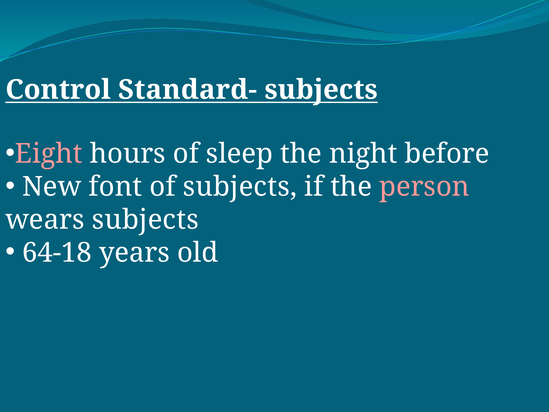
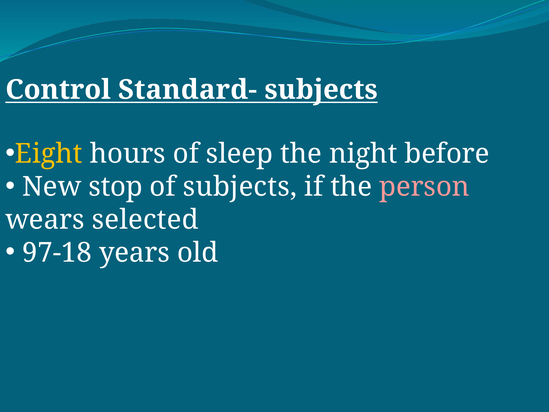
Eight colour: pink -> yellow (49, 154)
font: font -> stop (116, 187)
wears subjects: subjects -> selected (145, 220)
64-18: 64-18 -> 97-18 (57, 253)
